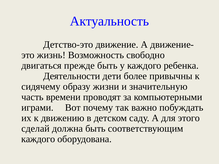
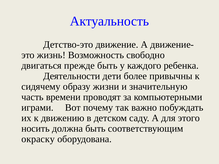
сделай: сделай -> носить (36, 129)
каждого: каждого -> окраску (38, 139)
